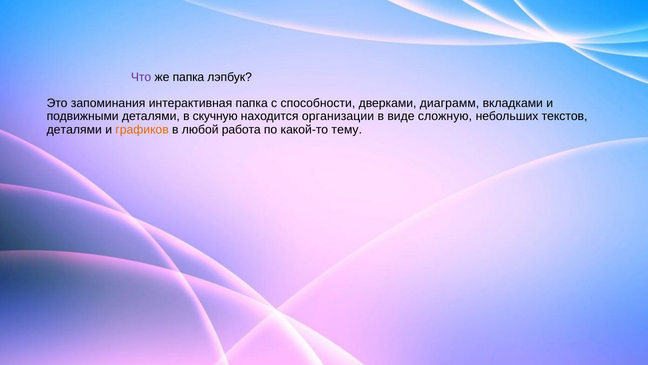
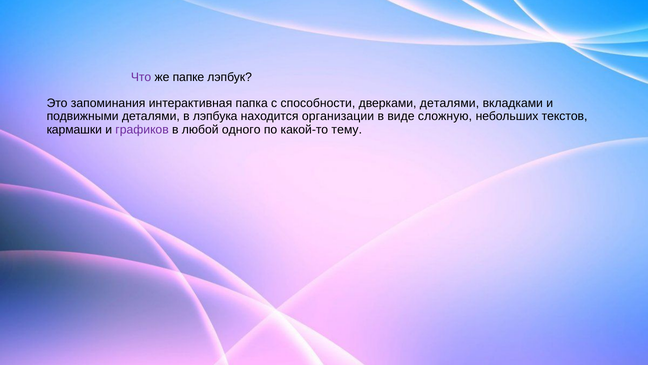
же папка: папка -> папке (188, 77)
дверками диаграмм: диаграмм -> деталями (449, 103)
скучную: скучную -> лэпбука (215, 116)
деталями: деталями -> кармашки (74, 129)
графиков colour: orange -> purple (142, 129)
работа: работа -> одного (241, 129)
